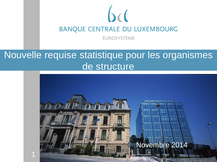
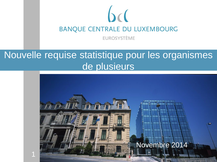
structure: structure -> plusieurs (115, 67)
